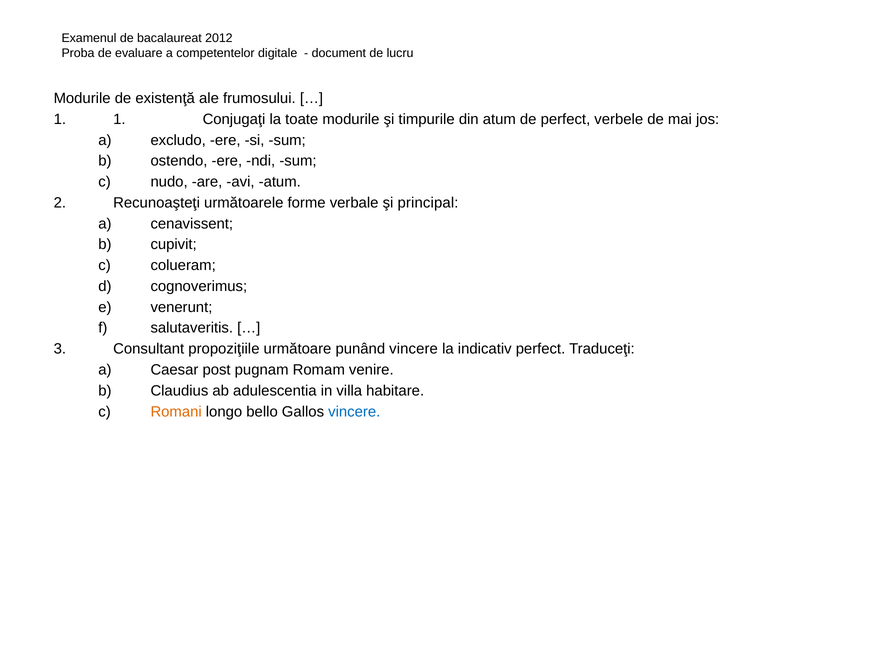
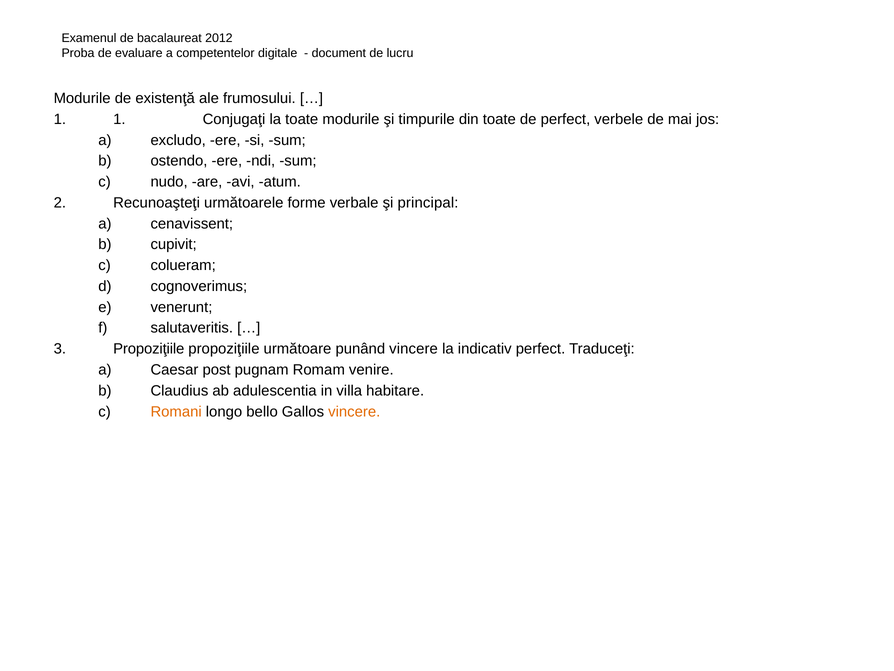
din atum: atum -> toate (499, 119)
Consultant: Consultant -> Propoziţiile (149, 349)
vincere colour: blue -> orange (354, 411)
